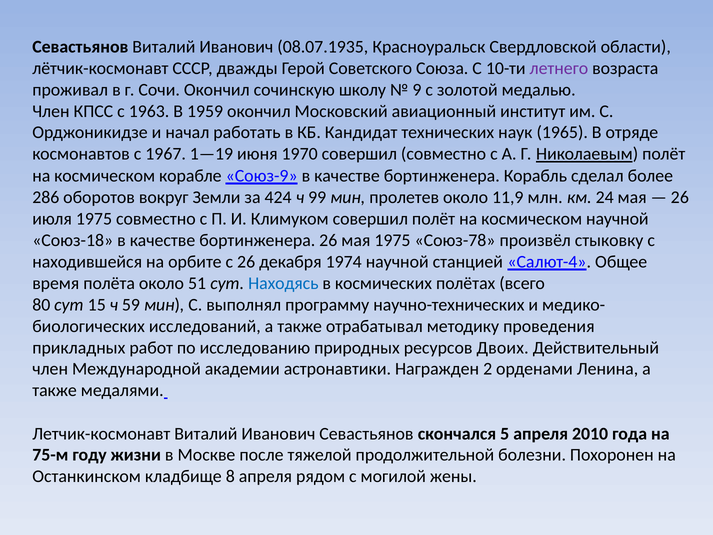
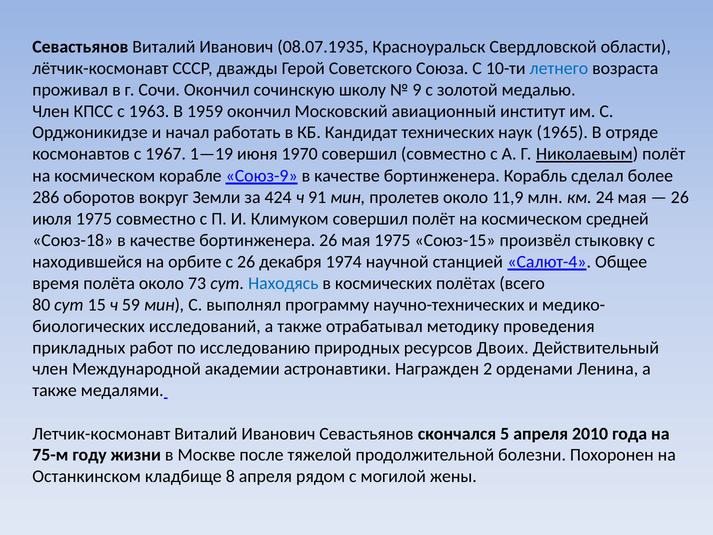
летнего colour: purple -> blue (559, 68)
99: 99 -> 91 (317, 197)
космическом научной: научной -> средней (617, 219)
Союз-78: Союз-78 -> Союз-15 (455, 240)
51: 51 -> 73 (197, 283)
